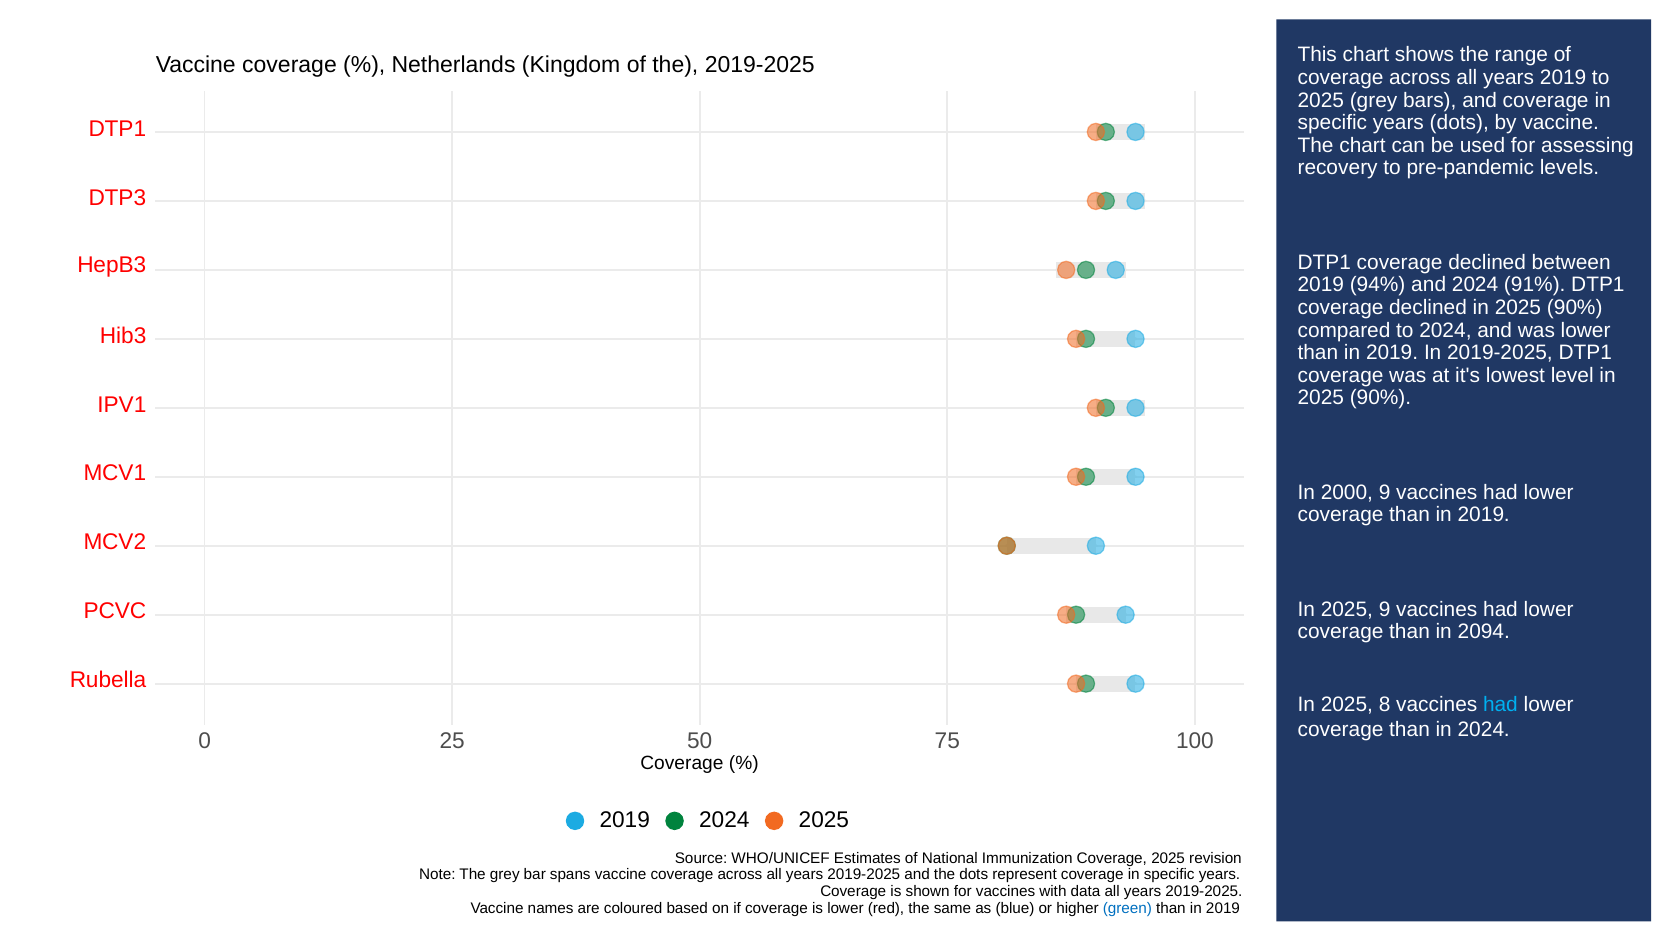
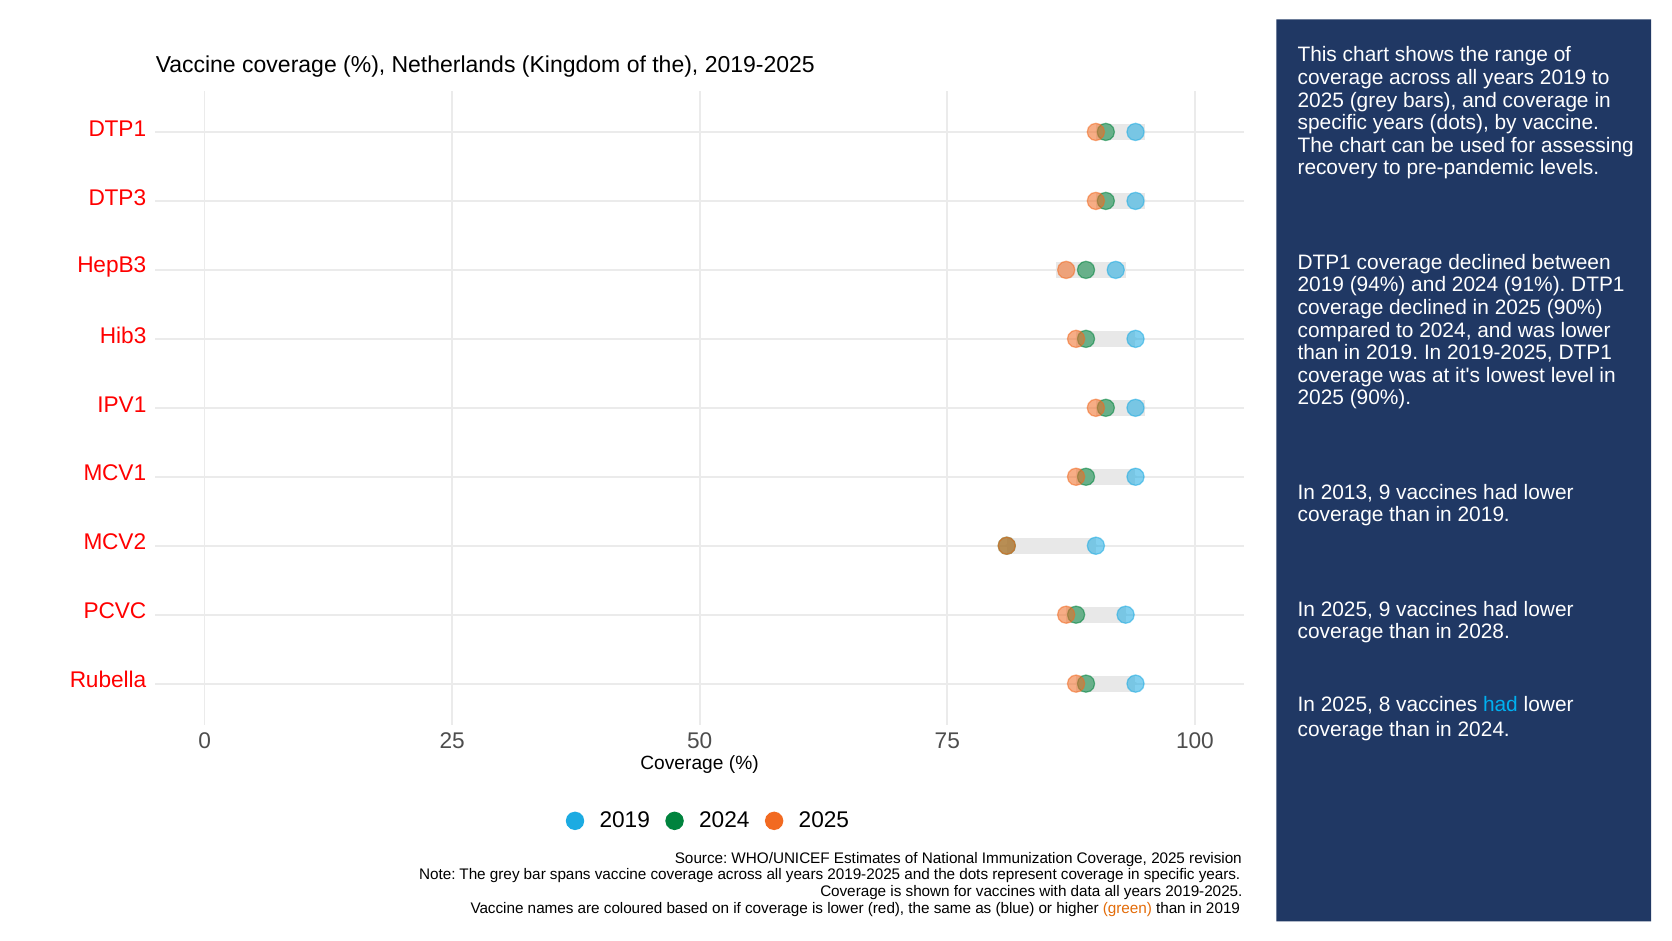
2000: 2000 -> 2013 (1347, 492)
2094: 2094 -> 2028 (1484, 632)
green colour: blue -> orange (1127, 907)
